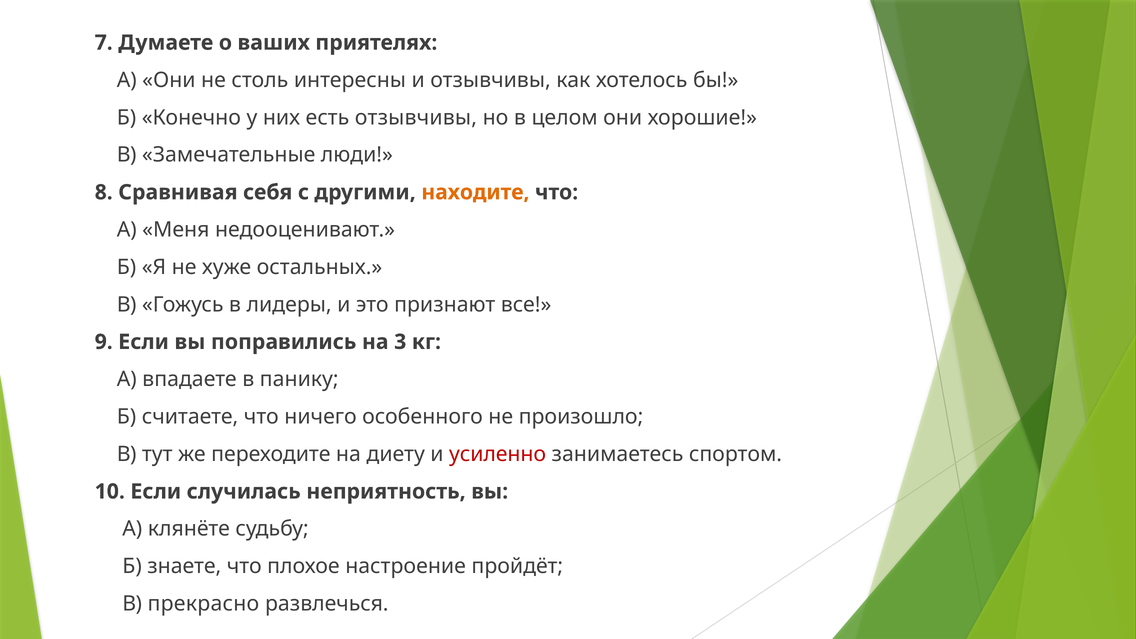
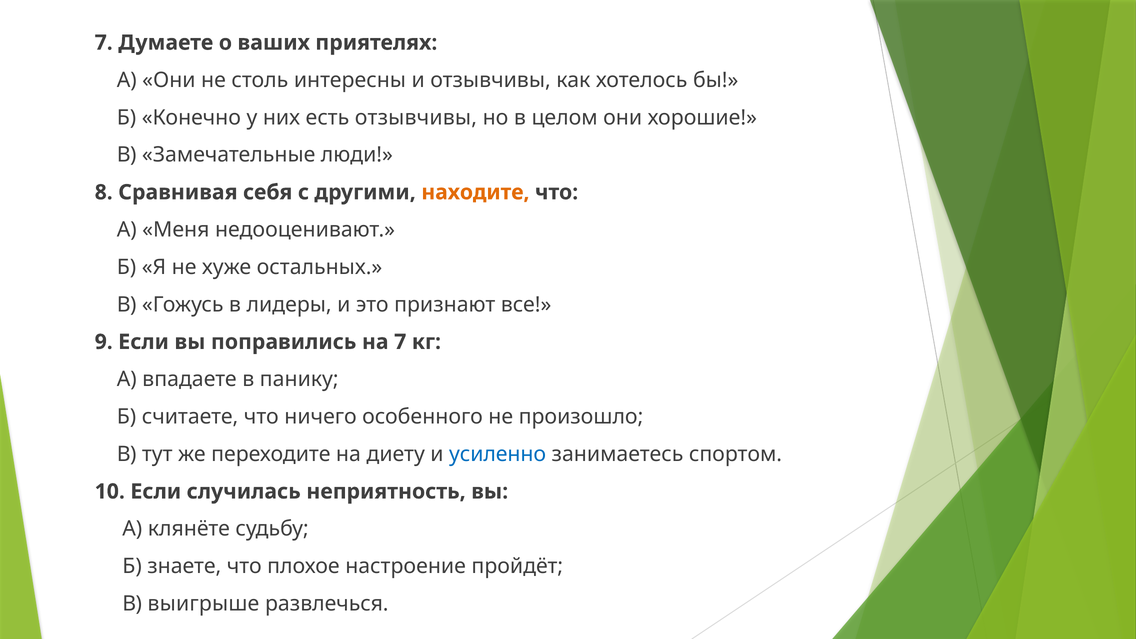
на 3: 3 -> 7 (400, 342)
усиленно colour: red -> blue (498, 454)
прекрасно: прекрасно -> выигрыше (203, 604)
